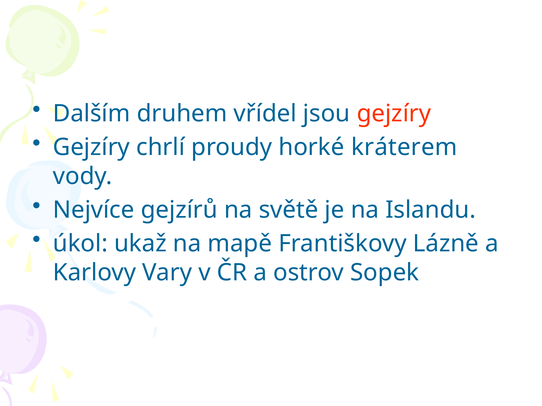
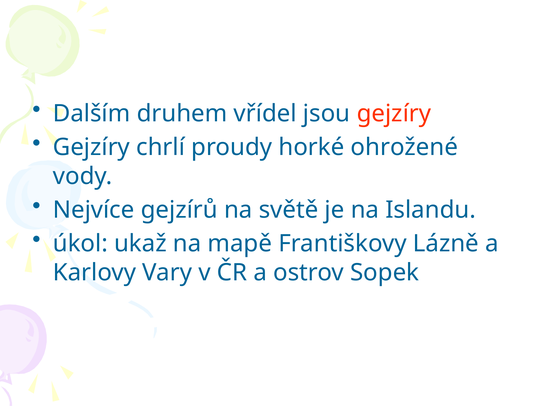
kráterem: kráterem -> ohrožené (404, 147)
